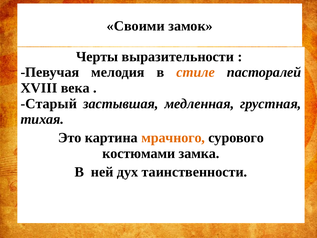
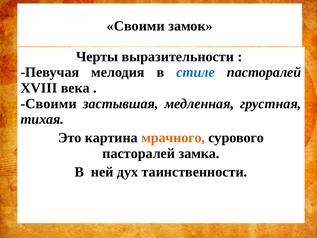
стиле colour: orange -> blue (196, 72)
Старый: Старый -> Своими (49, 104)
костюмами: костюмами -> пасторалей (139, 153)
